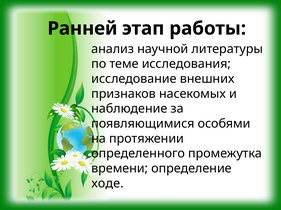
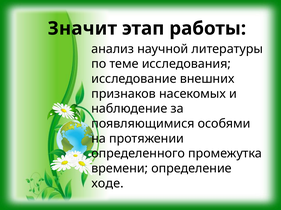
Ранней: Ранней -> Значит (82, 29)
